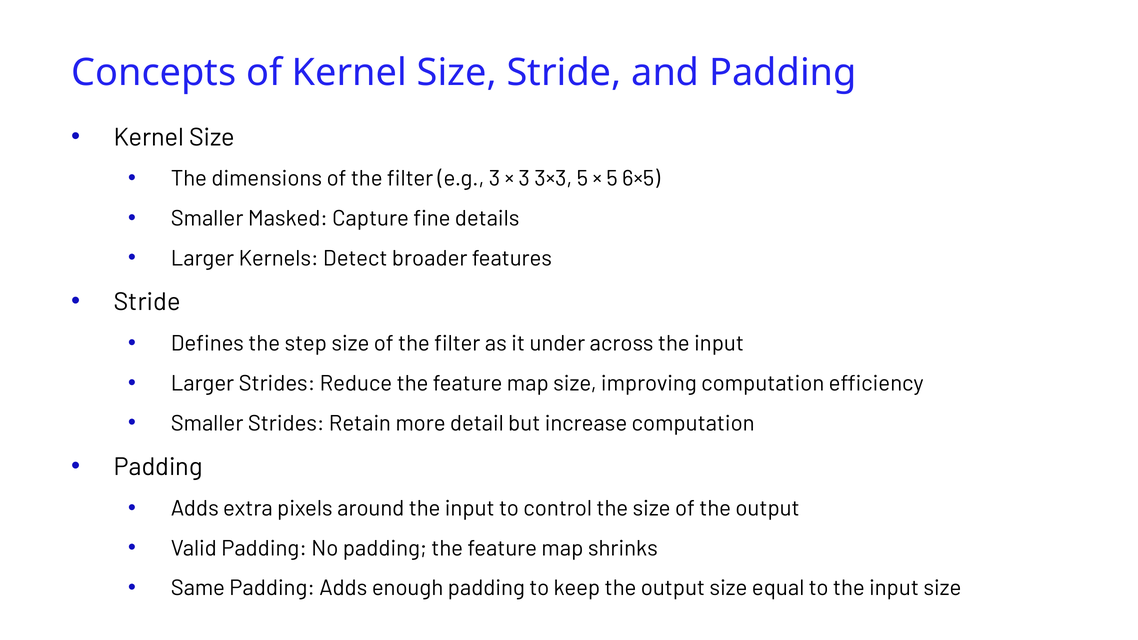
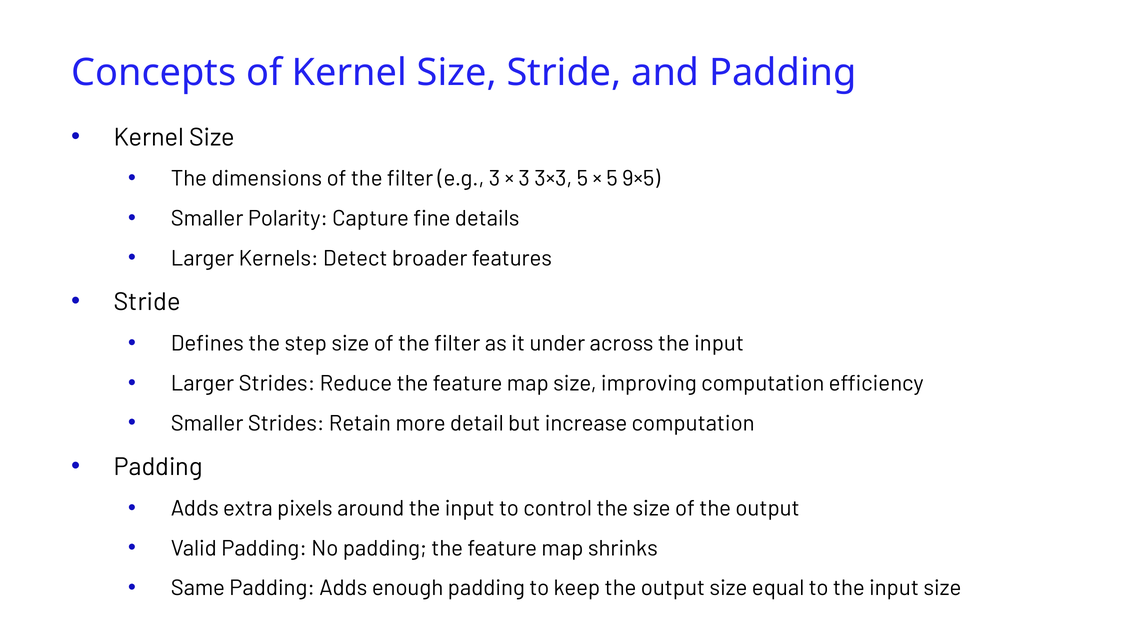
6×5: 6×5 -> 9×5 (641, 179)
Masked: Masked -> Polarity (288, 219)
